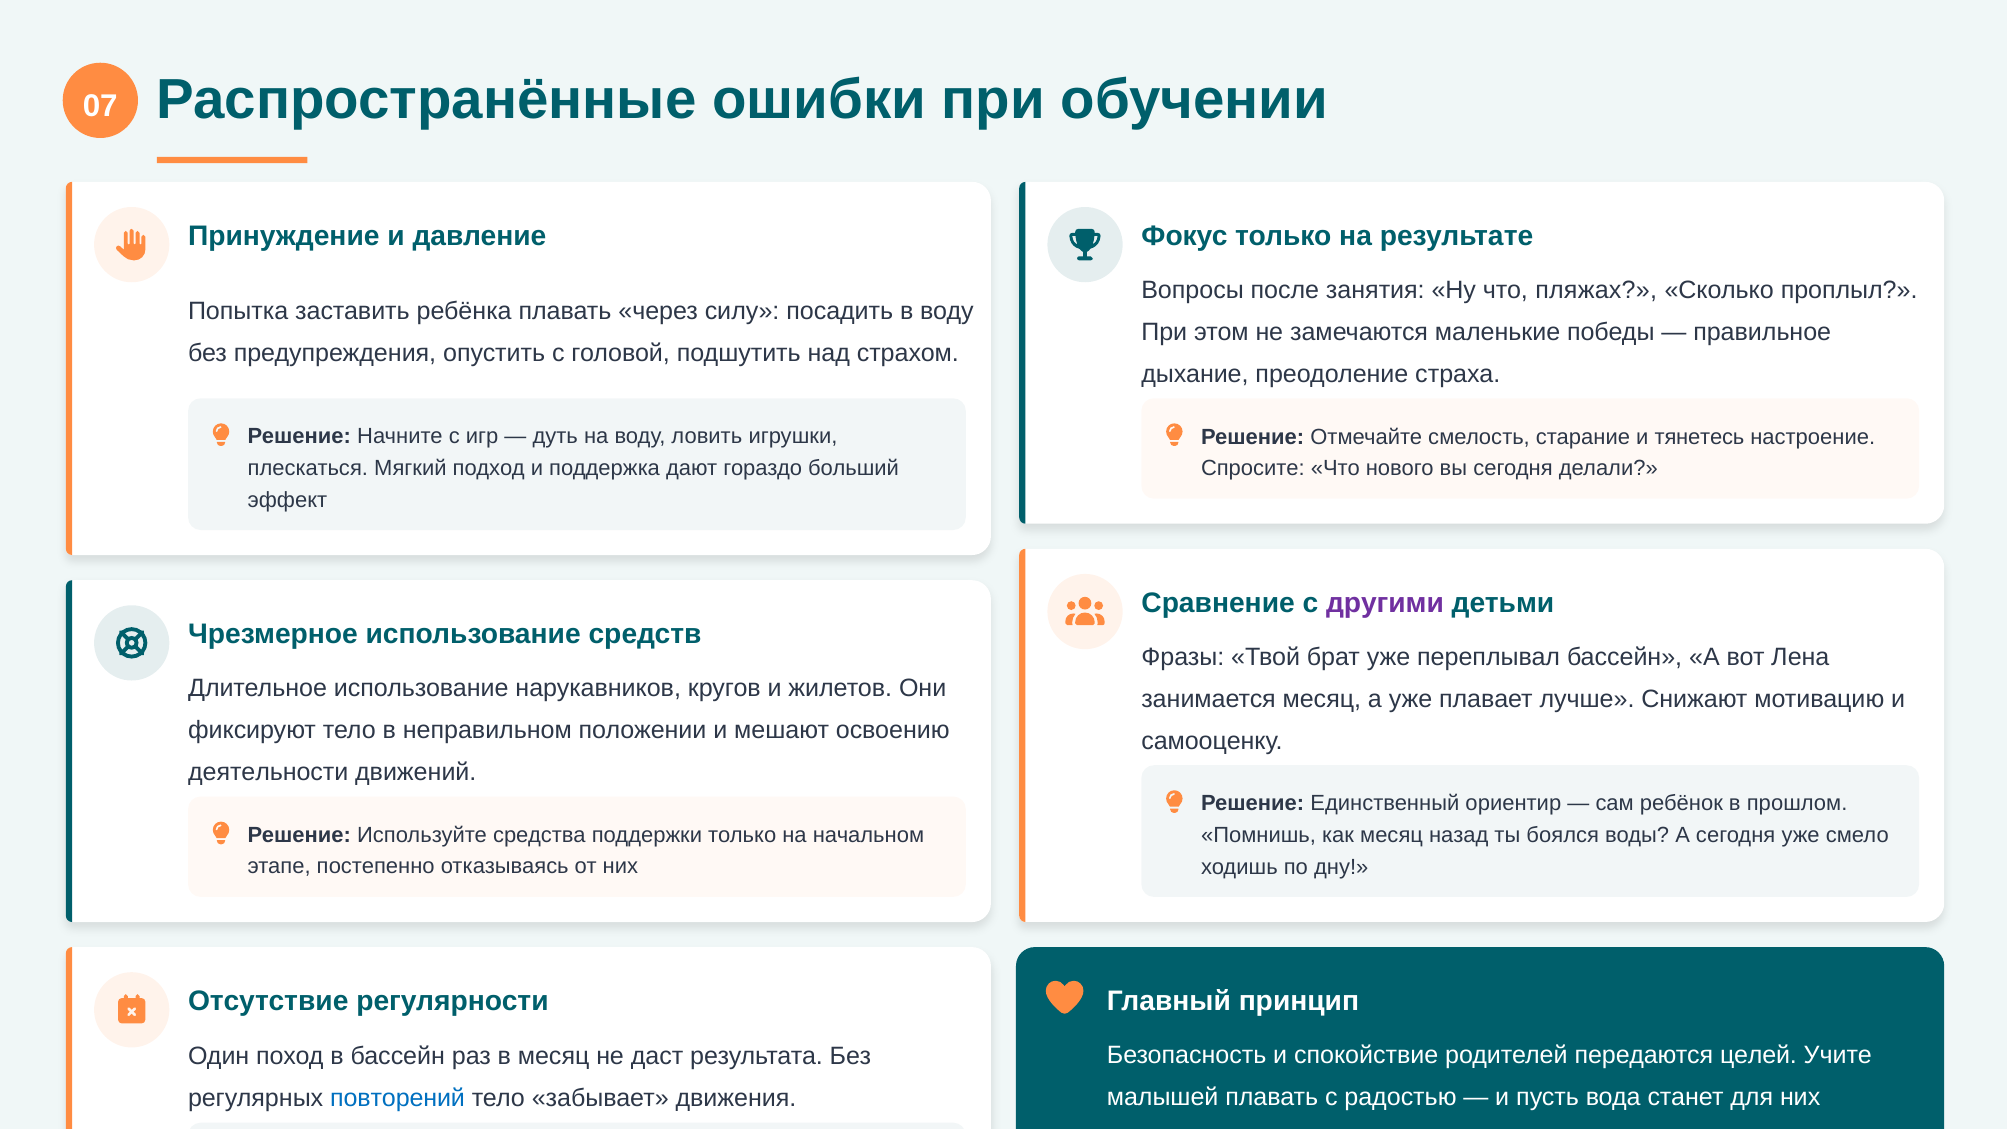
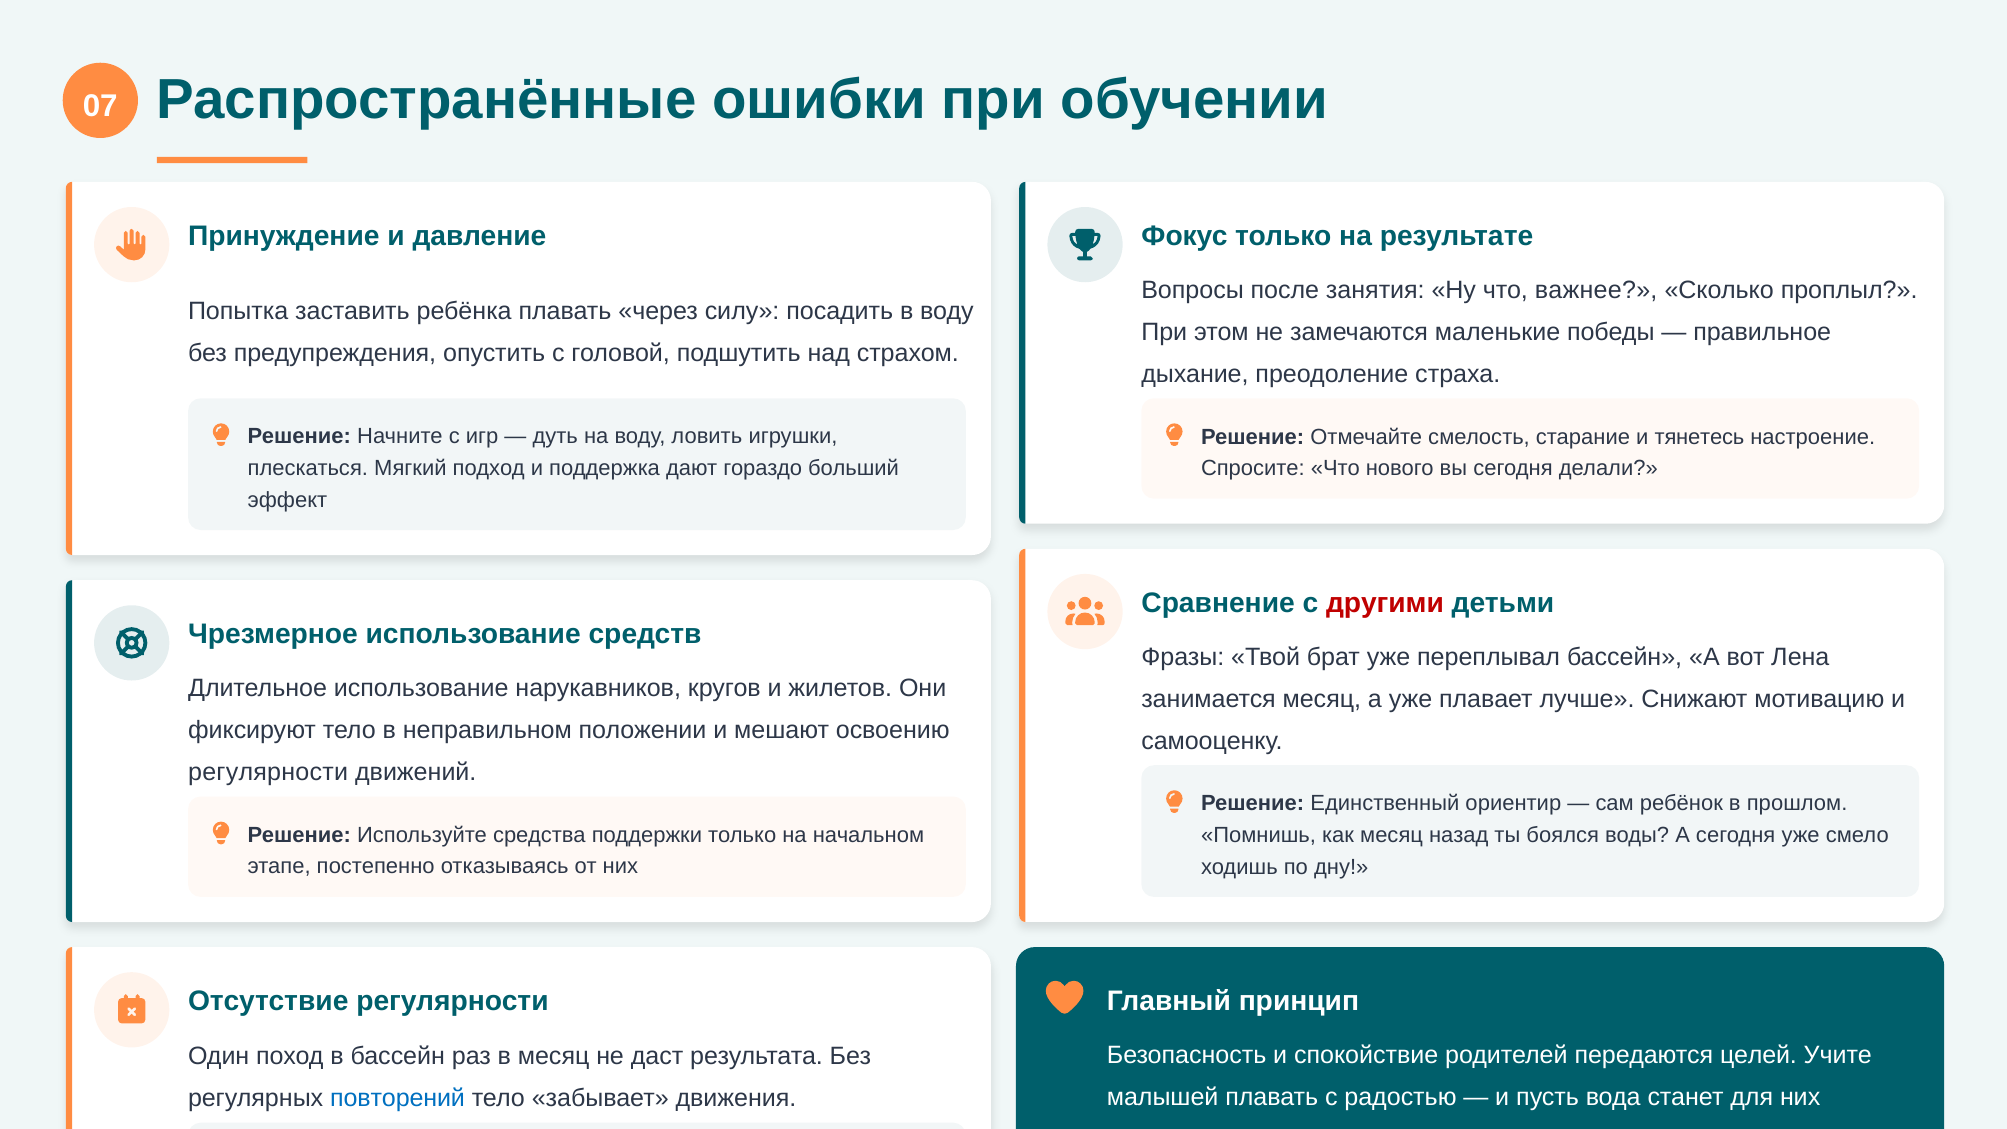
пляжах: пляжах -> важнее (1596, 290)
другими colour: purple -> red (1385, 603)
деятельности: деятельности -> регулярности (268, 773)
